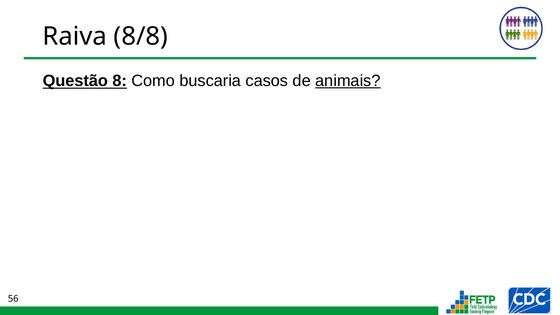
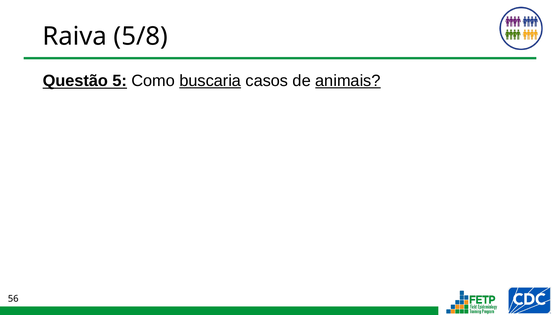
8/8: 8/8 -> 5/8 (141, 36)
8: 8 -> 5 (120, 81)
buscaria underline: none -> present (210, 81)
